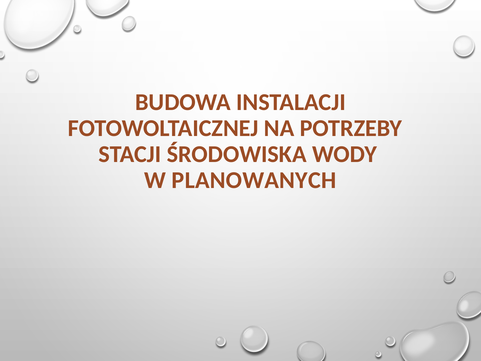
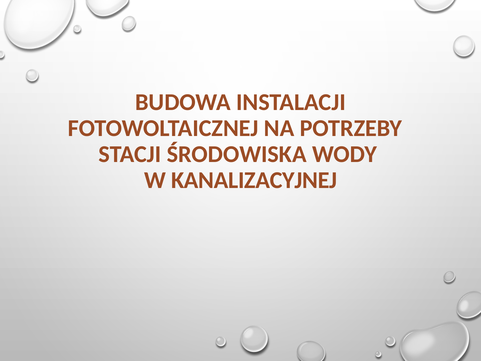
PLANOWANYCH: PLANOWANYCH -> KANALIZACYJNEJ (254, 180)
